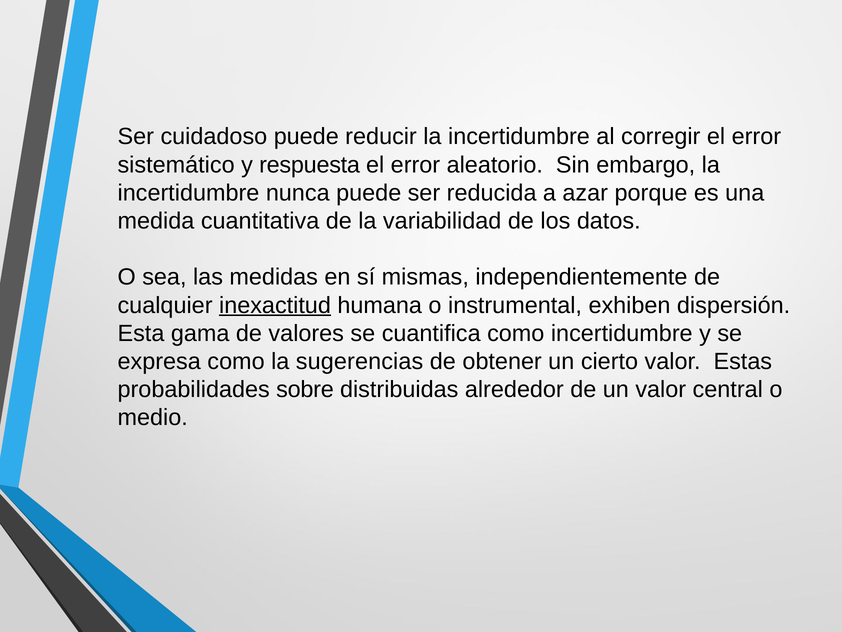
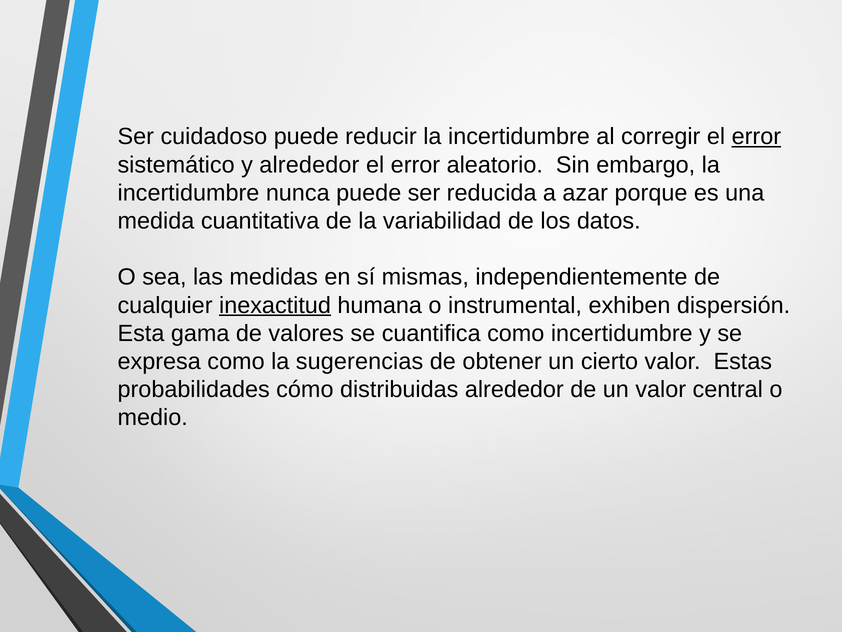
error underline: none -> present (756, 137)
y respuesta: respuesta -> alrededor (309, 165)
sobre: sobre -> cómo (305, 389)
